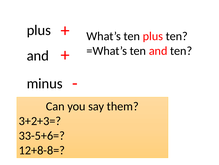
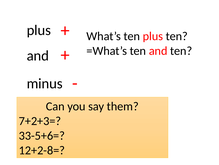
3+2+3=: 3+2+3= -> 7+2+3= (40, 120)
12+8-8=: 12+8-8= -> 12+2-8= (42, 150)
